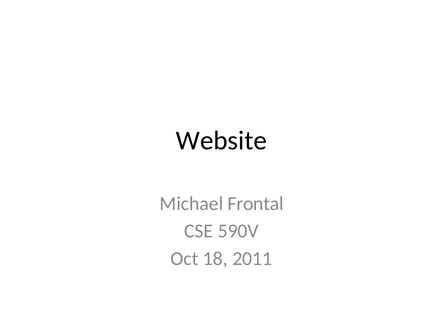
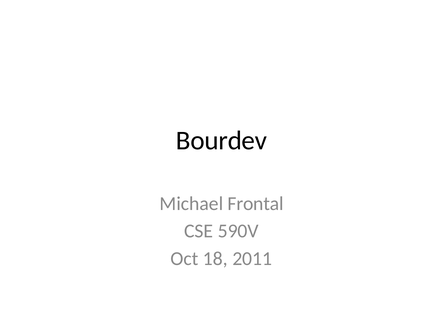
Website: Website -> Bourdev (222, 141)
